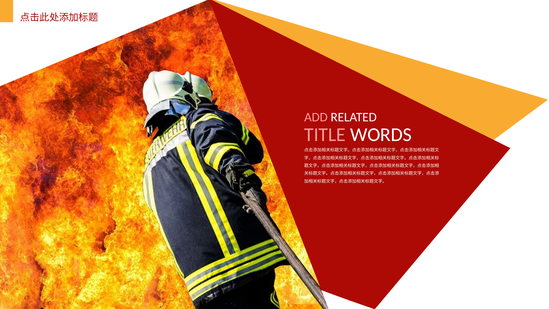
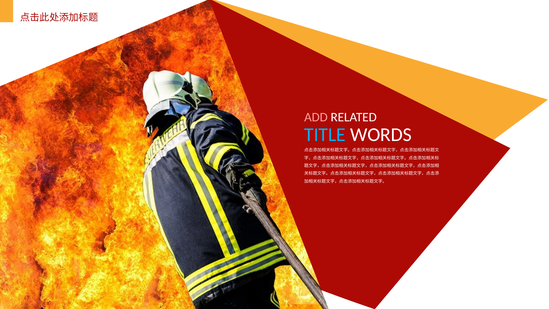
TITLE colour: pink -> light blue (325, 135)
